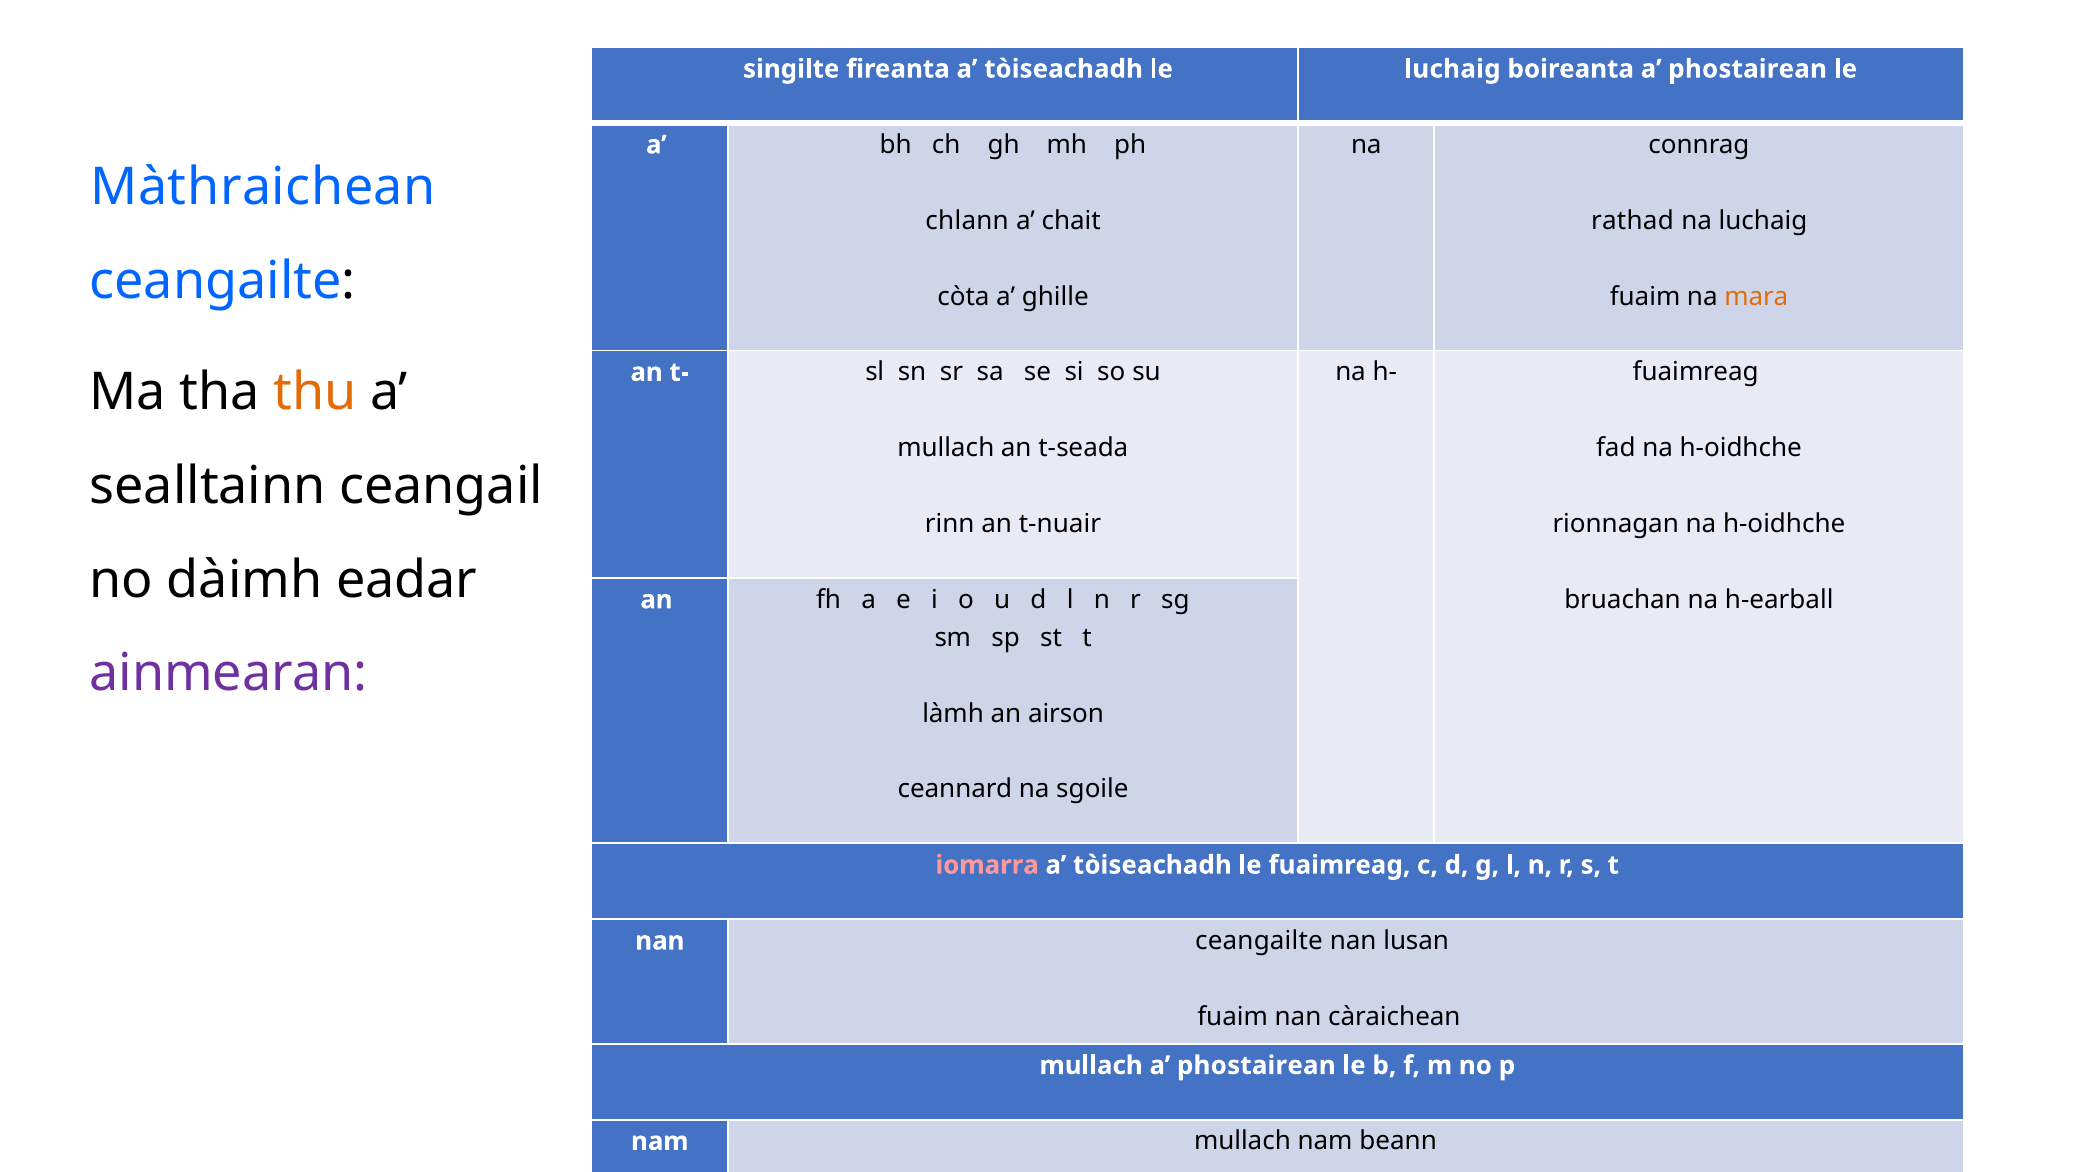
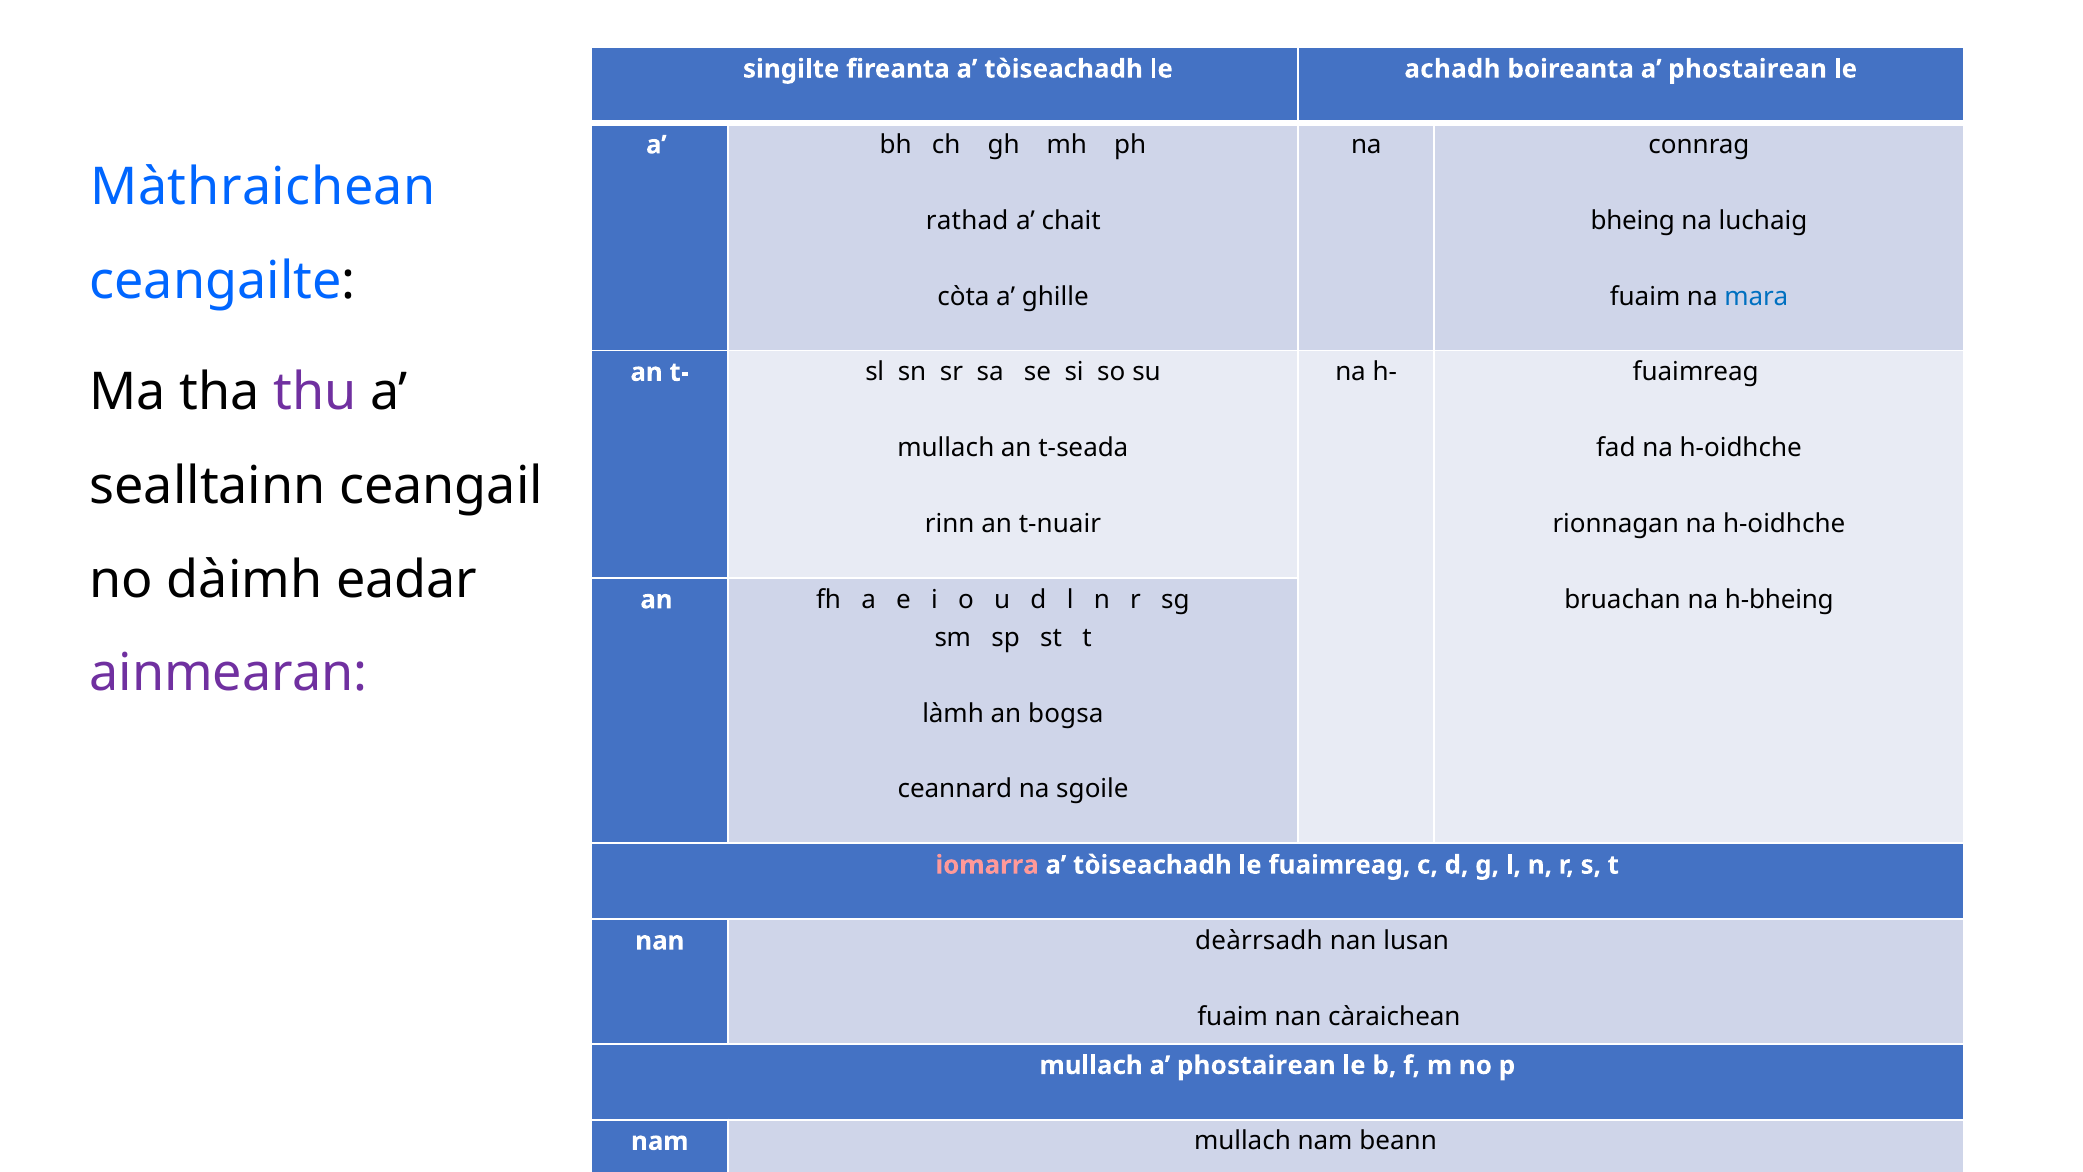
le luchaig: luchaig -> achadh (1452, 69)
chlann: chlann -> rathad (967, 221)
rathad: rathad -> bheing (1633, 221)
mara colour: orange -> blue (1756, 296)
thu colour: orange -> purple (315, 392)
h-earball: h-earball -> h-bheing (1779, 600)
airson: airson -> bogsa (1066, 713)
nan ceangailte: ceangailte -> deàrrsadh (1259, 941)
